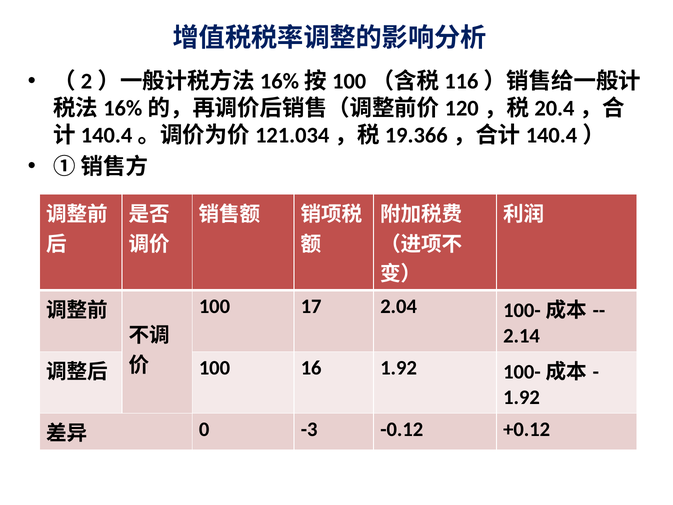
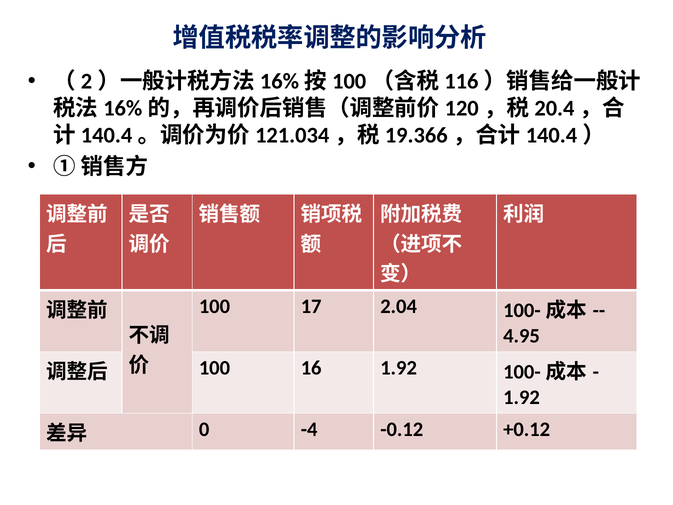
2.14: 2.14 -> 4.95 (522, 336)
-3: -3 -> -4 (309, 429)
